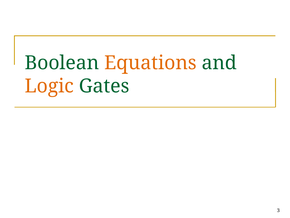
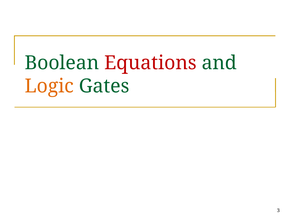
Equations colour: orange -> red (150, 63)
